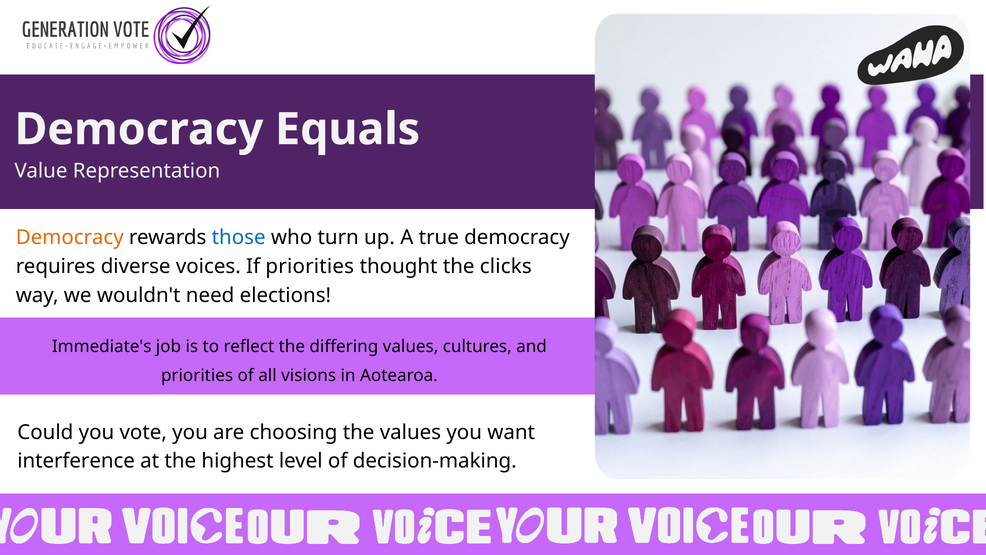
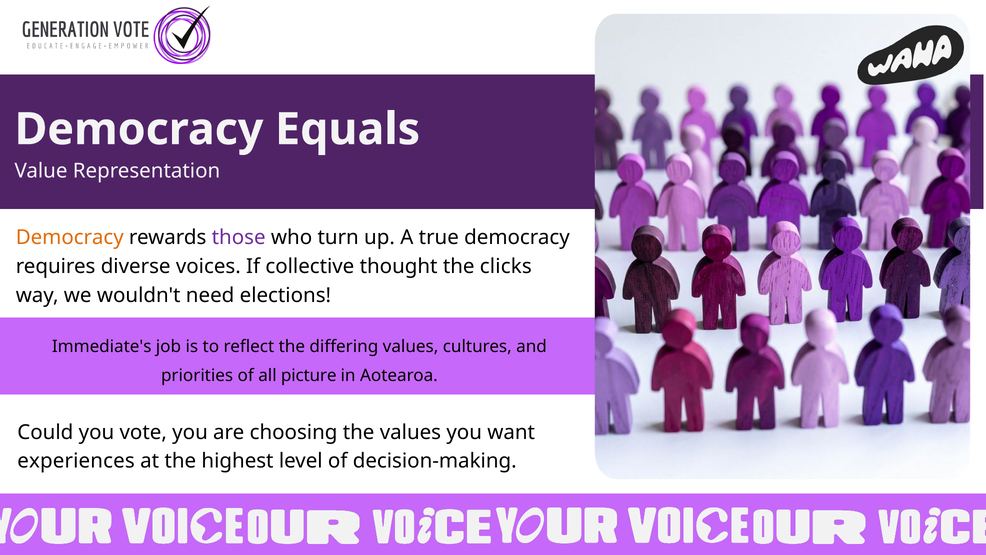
those colour: blue -> purple (239, 238)
If priorities: priorities -> collective (310, 266)
visions: visions -> picture (309, 375)
interference: interference -> experiences (76, 461)
